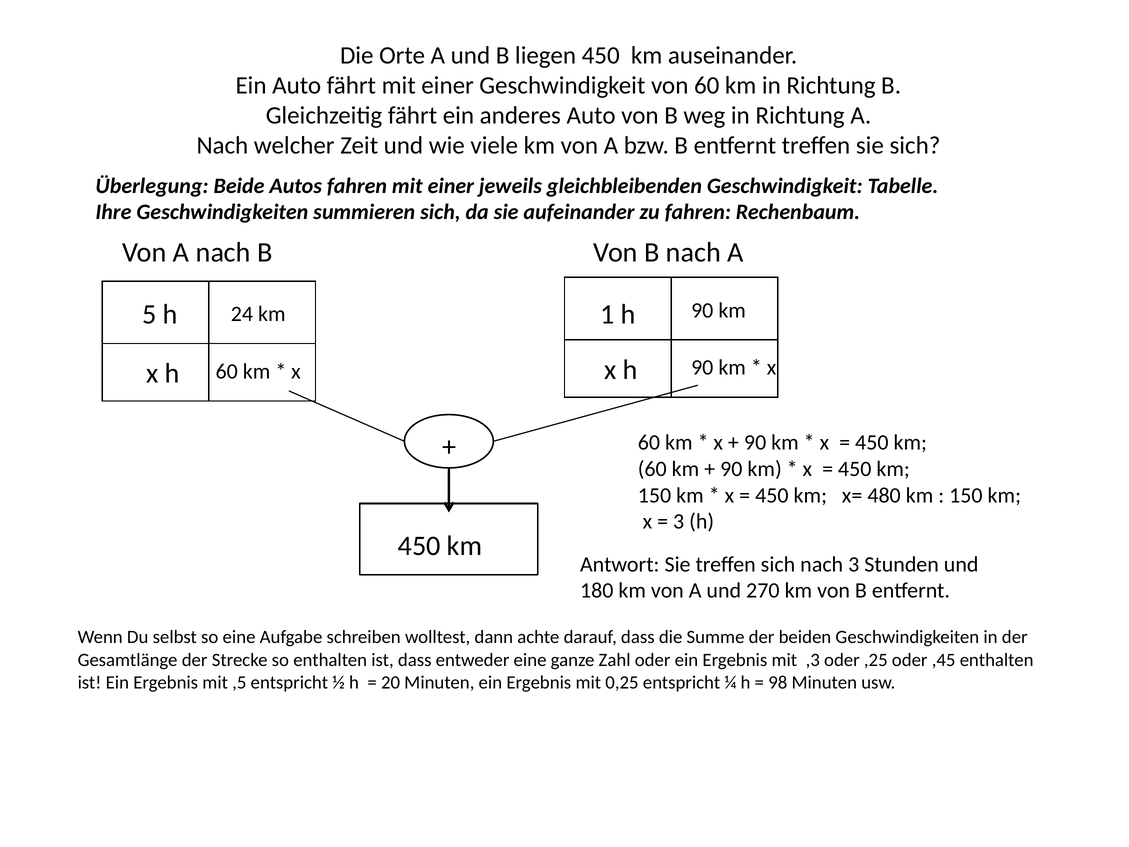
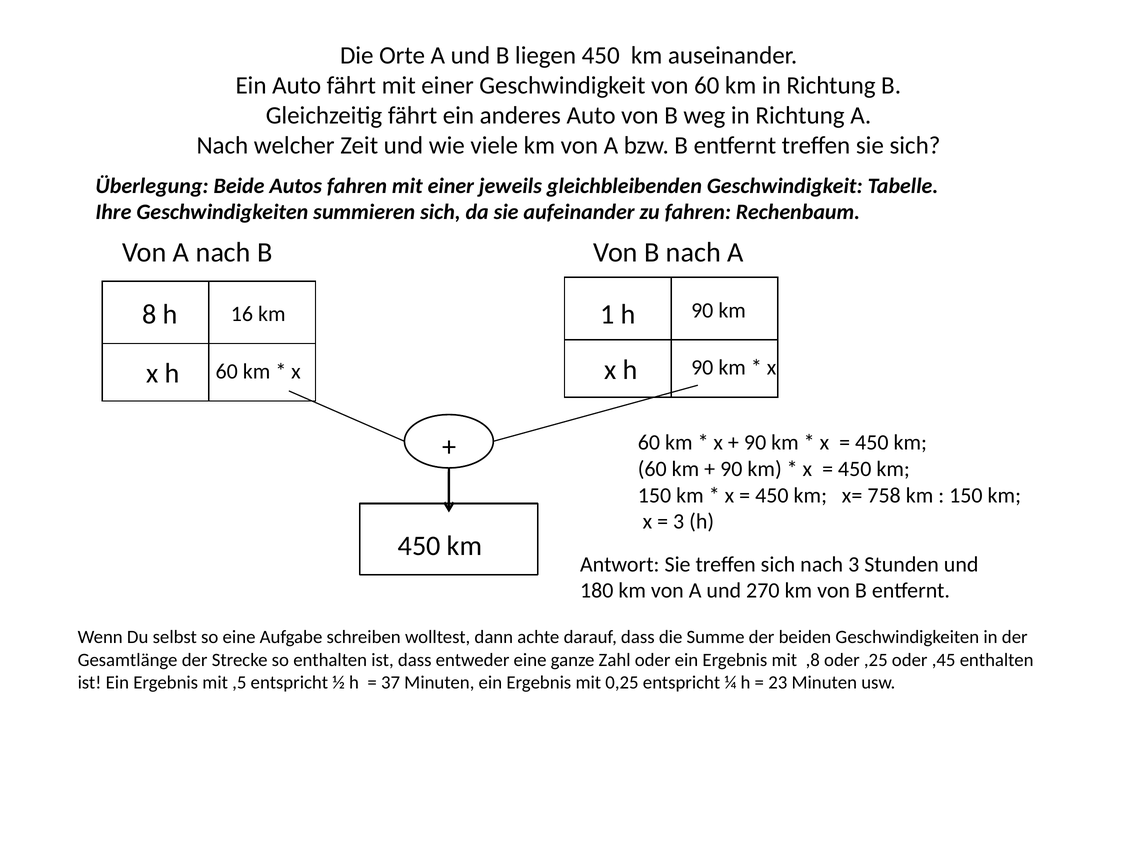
5: 5 -> 8 (149, 314)
24: 24 -> 16 (242, 314)
480: 480 -> 758 (884, 495)
,3: ,3 -> ,8 (813, 660)
20: 20 -> 37 (391, 682)
98: 98 -> 23 (778, 682)
